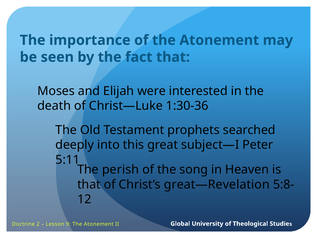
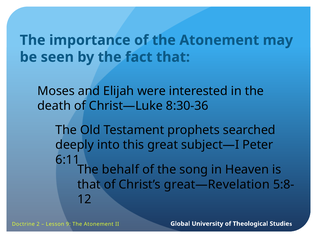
1:30-36: 1:30-36 -> 8:30-36 (187, 106)
5:11: 5:11 -> 6:11 (68, 160)
perish: perish -> behalf (120, 169)
